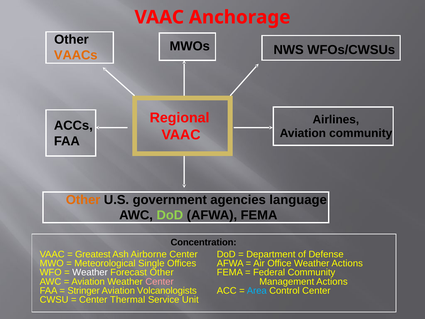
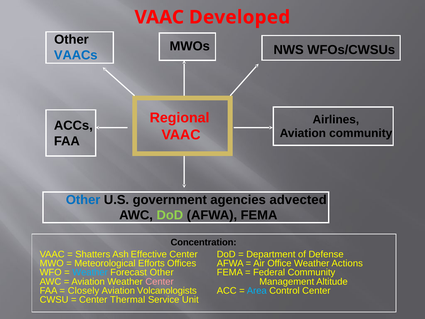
Anchorage: Anchorage -> Developed (240, 17)
VAACs colour: orange -> blue (76, 55)
Other colour: orange -> blue (83, 200)
language: language -> advected (298, 200)
Greatest: Greatest -> Shatters (93, 254)
Airborne: Airborne -> Effective (149, 254)
Single: Single -> Efforts (151, 263)
Weather colour: white -> light blue (90, 272)
Management Actions: Actions -> Altitude (332, 281)
Stringer: Stringer -> Closely (84, 290)
